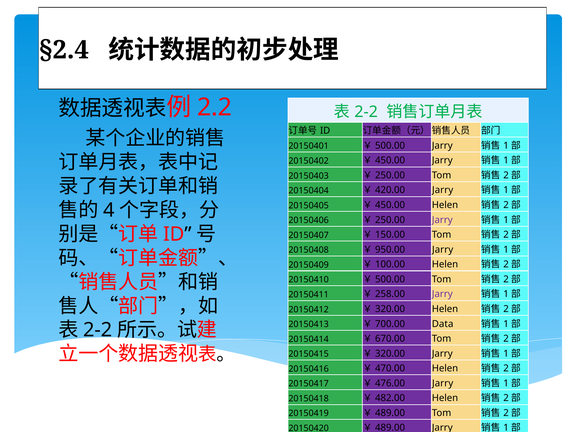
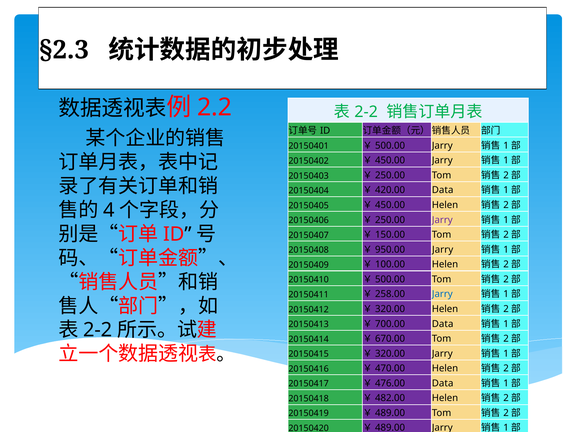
§2.4: §2.4 -> §2.3 (64, 50)
Jarry: Jarry -> Data (443, 190)
Jarry colour: purple -> blue (442, 294)
Jarry: Jarry -> Data (443, 383)
